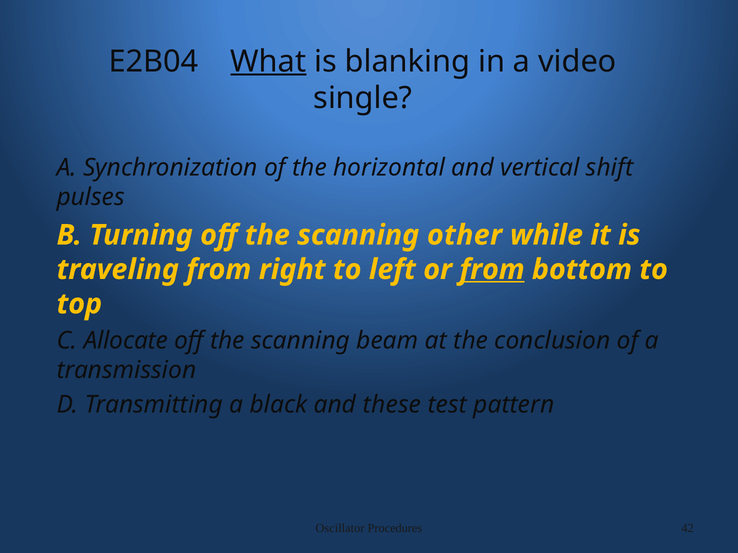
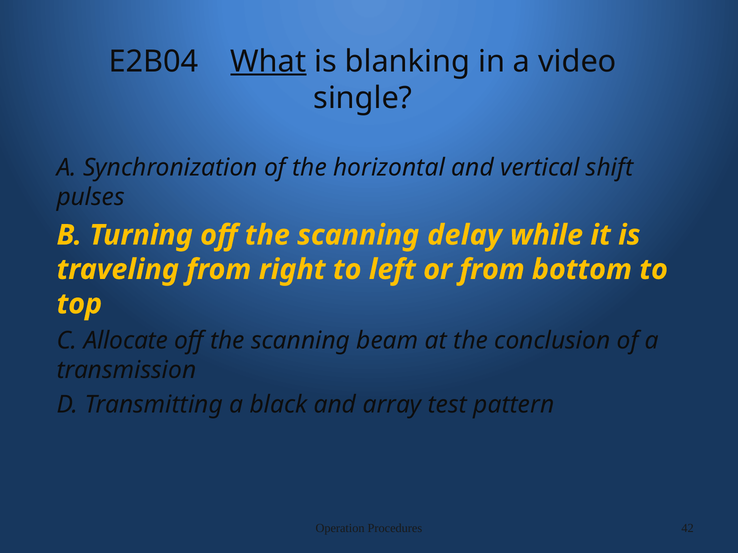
other: other -> delay (465, 235)
from underline: present -> none (492, 270)
these: these -> array (392, 405)
Oscillator: Oscillator -> Operation (340, 529)
